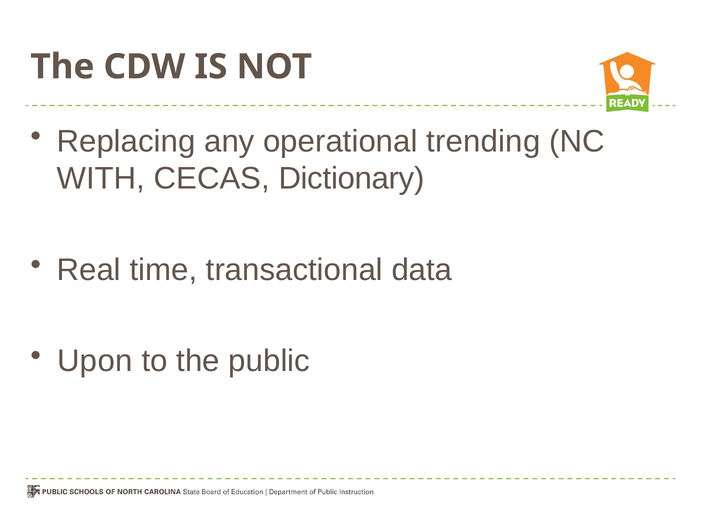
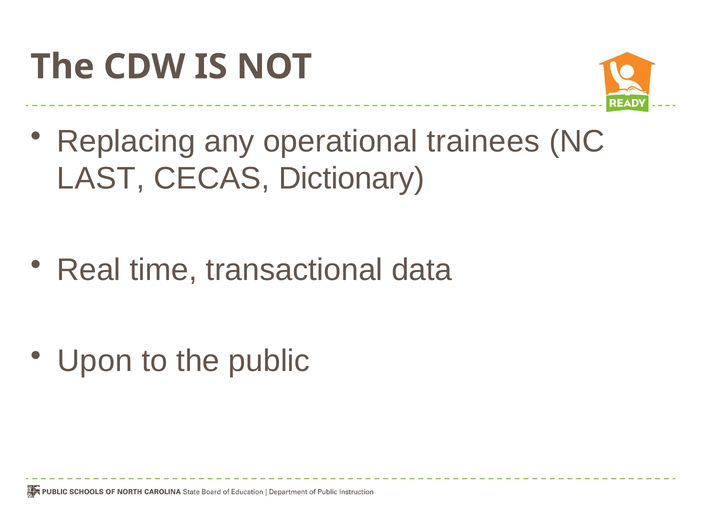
trending: trending -> trainees (483, 141)
WITH: WITH -> LAST (101, 179)
